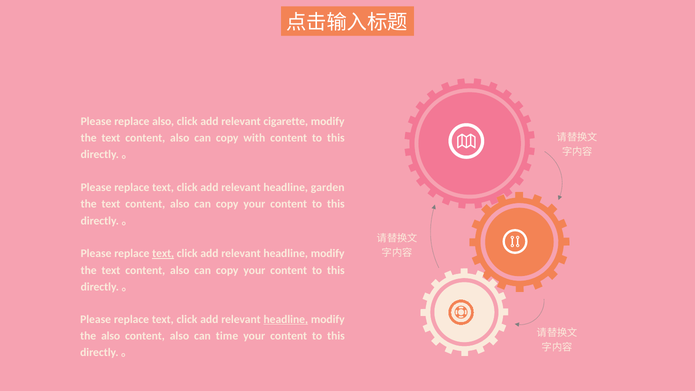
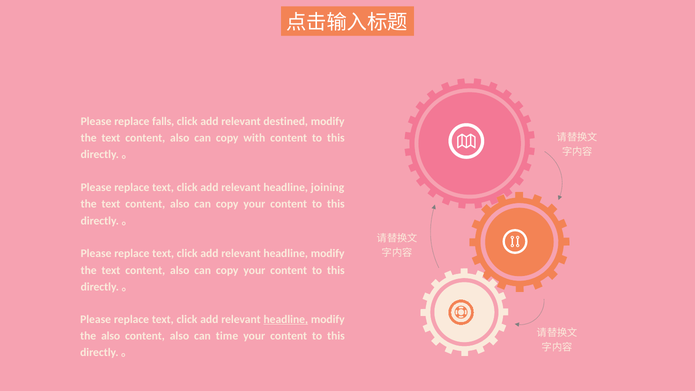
replace also: also -> falls (163, 121)
cigarette: cigarette -> destined (286, 121)
garden: garden -> joining (328, 187)
text underline: present -> none (163, 254)
